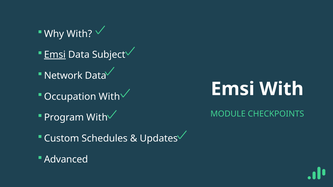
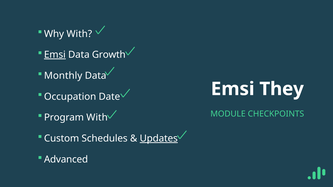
Subject: Subject -> Growth (109, 55)
Network: Network -> Monthly (63, 76)
Emsi With: With -> They (282, 89)
Occupation With: With -> Date (109, 97)
Updates underline: none -> present (159, 139)
